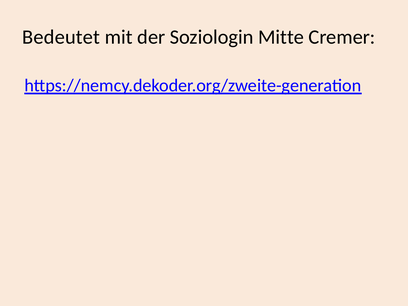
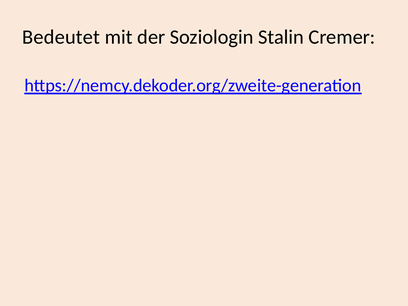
Mitte: Mitte -> Stalin (281, 37)
